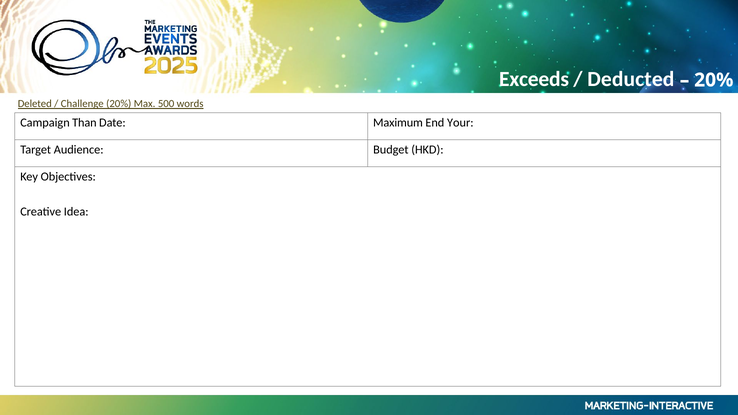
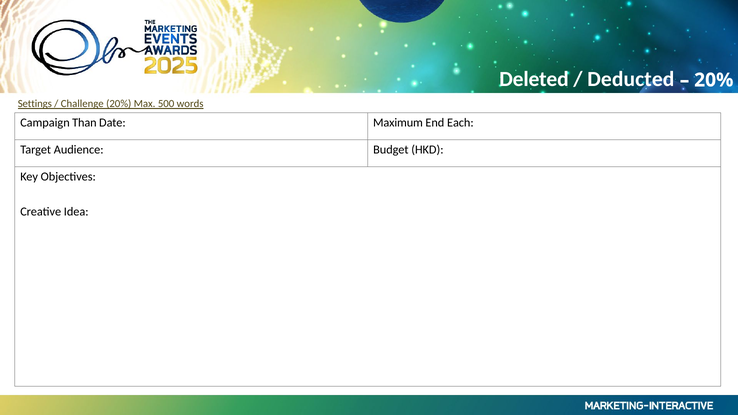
Exceeds: Exceeds -> Deleted (534, 79)
Deleted: Deleted -> Settings (35, 104)
Your: Your -> Each (460, 123)
